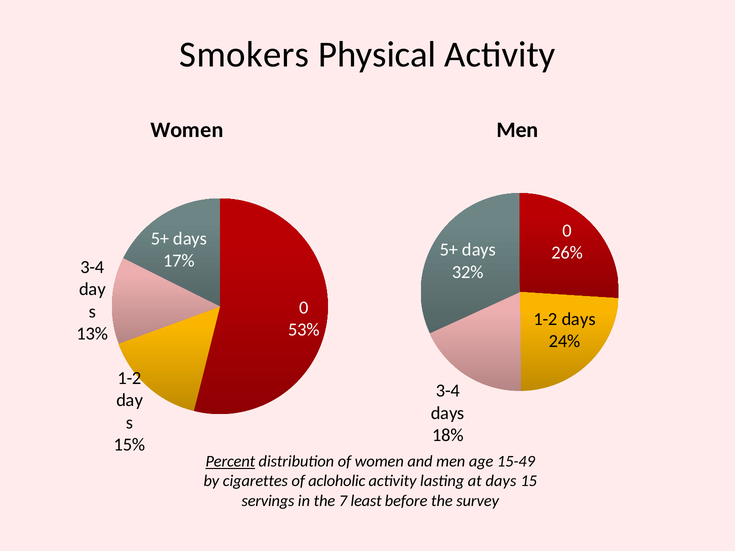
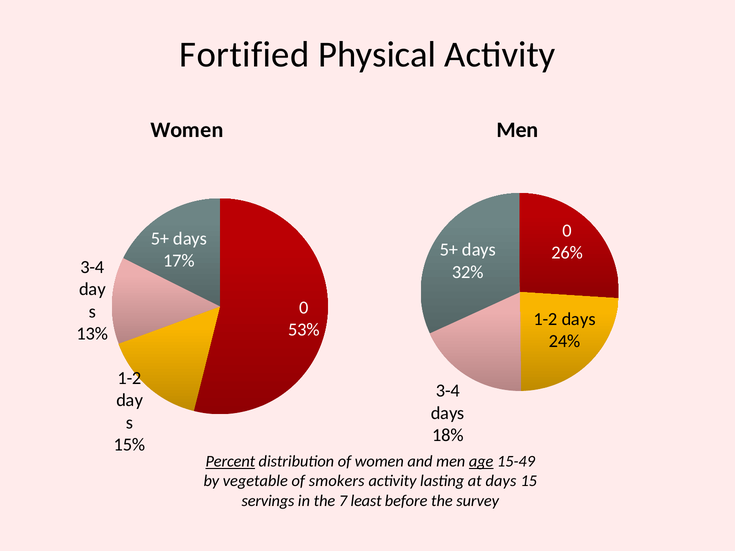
Smokers: Smokers -> Fortified (244, 55)
age underline: none -> present (481, 462)
cigarettes: cigarettes -> vegetable (255, 481)
acloholic: acloholic -> smokers (337, 481)
